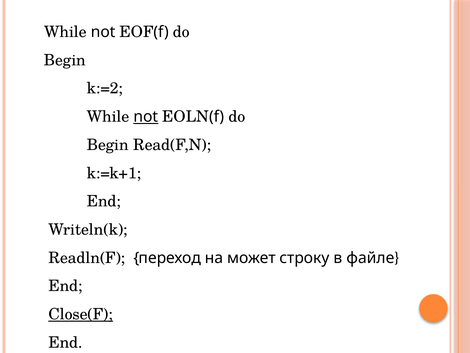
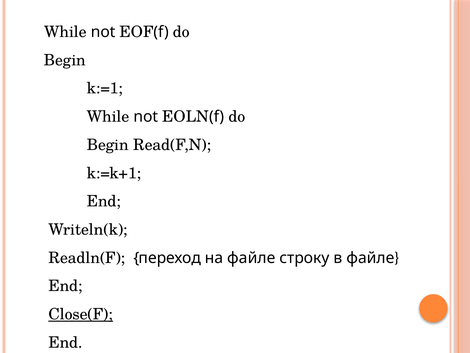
k:=2: k:=2 -> k:=1 (105, 88)
not underline: present -> none (146, 117)
на может: может -> файле (251, 258)
